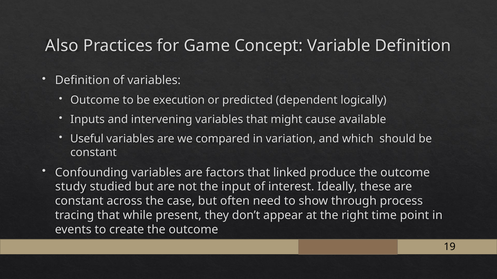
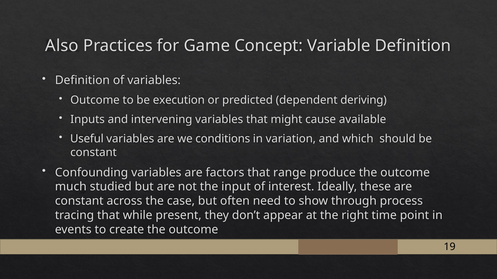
logically: logically -> deriving (364, 100)
compared: compared -> conditions (223, 139)
linked: linked -> range (290, 173)
study: study -> much (71, 187)
